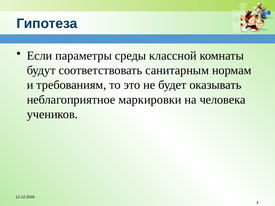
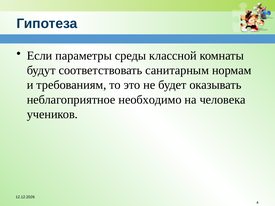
маркировки: маркировки -> необходимо (150, 100)
